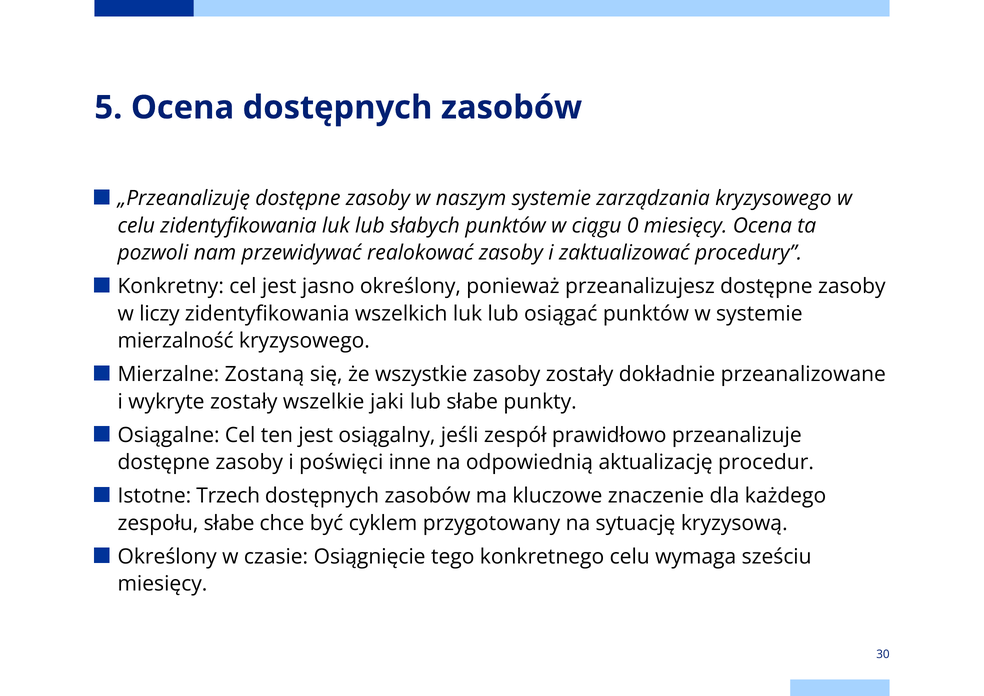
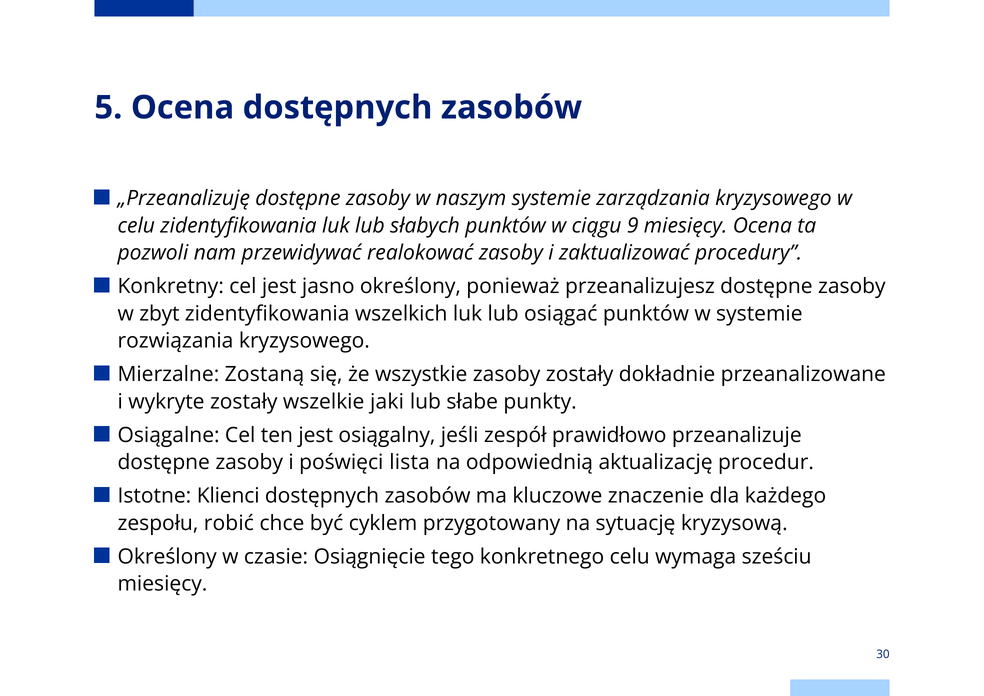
0: 0 -> 9 (633, 226)
liczy: liczy -> zbyt (159, 314)
mierzalność: mierzalność -> rozwiązania (176, 341)
inne: inne -> lista (410, 462)
Trzech: Trzech -> Klienci (228, 496)
zespołu słabe: słabe -> robić (229, 523)
